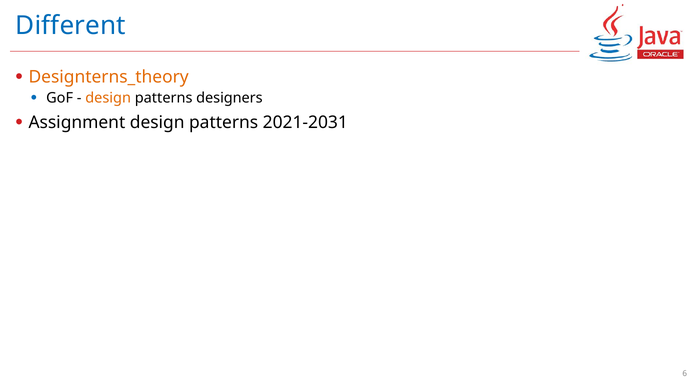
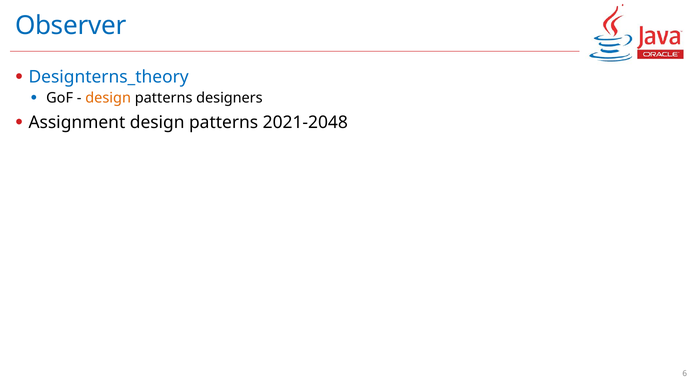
Different: Different -> Observer (71, 26)
Designterns_theory colour: orange -> blue (109, 77)
2021-2031: 2021-2031 -> 2021-2048 (305, 122)
